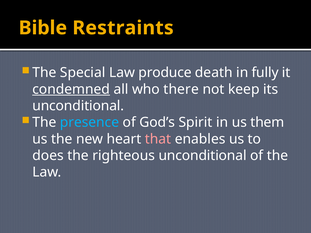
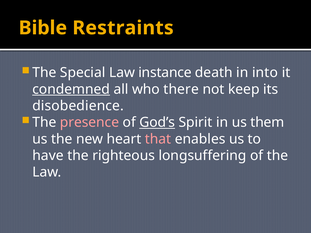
produce: produce -> instance (165, 73)
fully: fully -> into (265, 73)
unconditional: unconditional -> disobedience (78, 106)
presence colour: light blue -> pink (90, 123)
God’s underline: none -> present (157, 123)
does: does -> have (48, 156)
righteous unconditional: unconditional -> longsuffering (202, 156)
